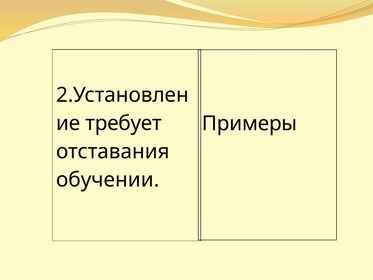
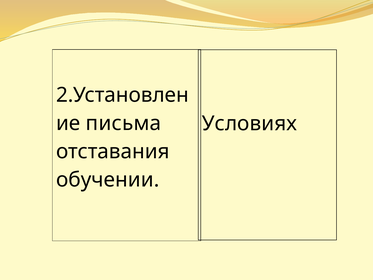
требует: требует -> письма (123, 123)
Примеры: Примеры -> Условиях (249, 123)
